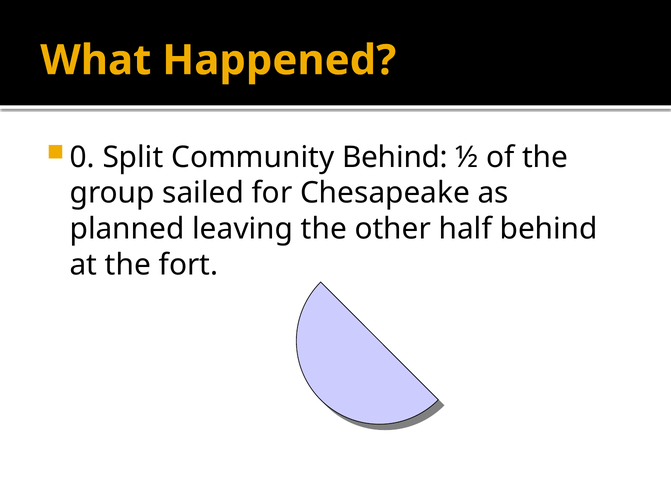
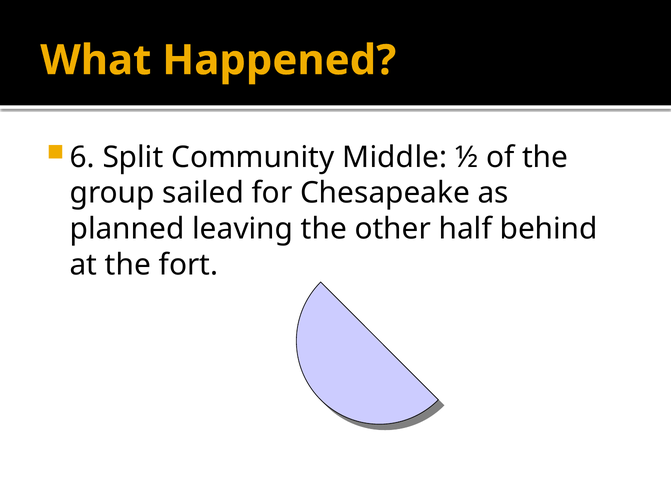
0: 0 -> 6 (82, 157)
Community Behind: Behind -> Middle (395, 157)
